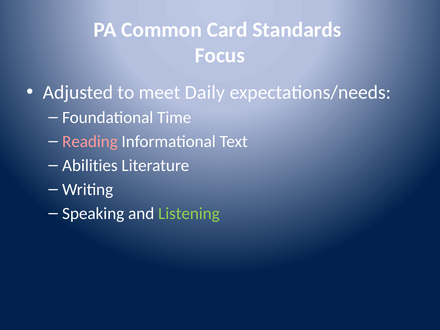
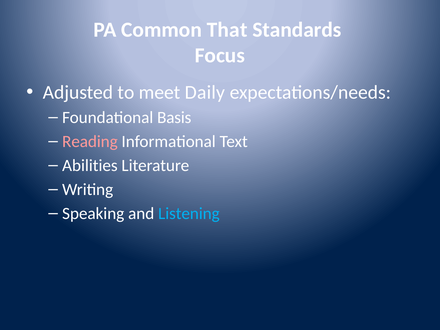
Card: Card -> That (227, 30)
Time: Time -> Basis (174, 118)
Listening colour: light green -> light blue (189, 213)
